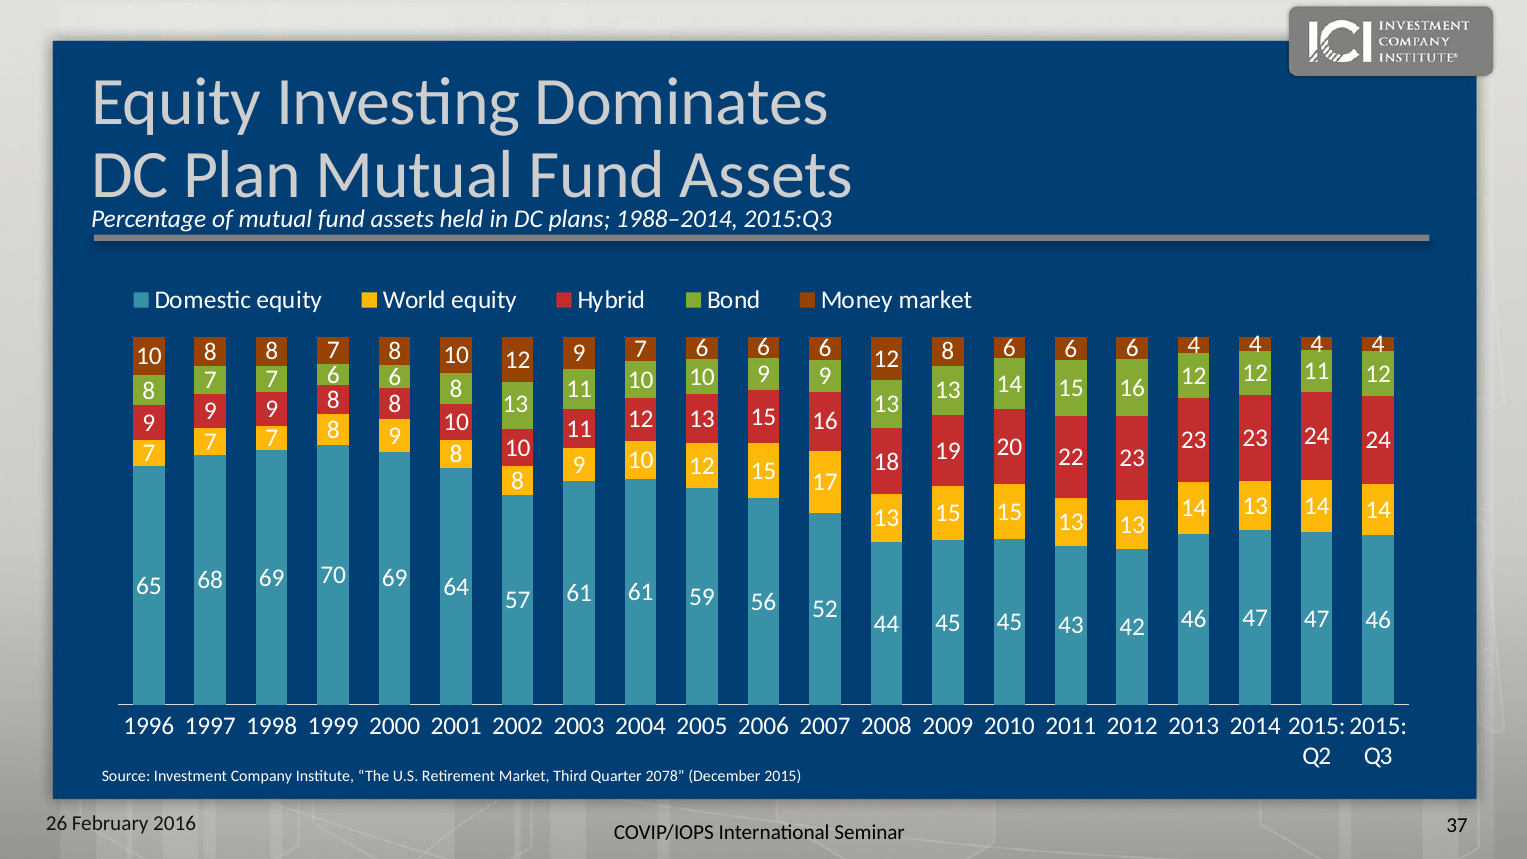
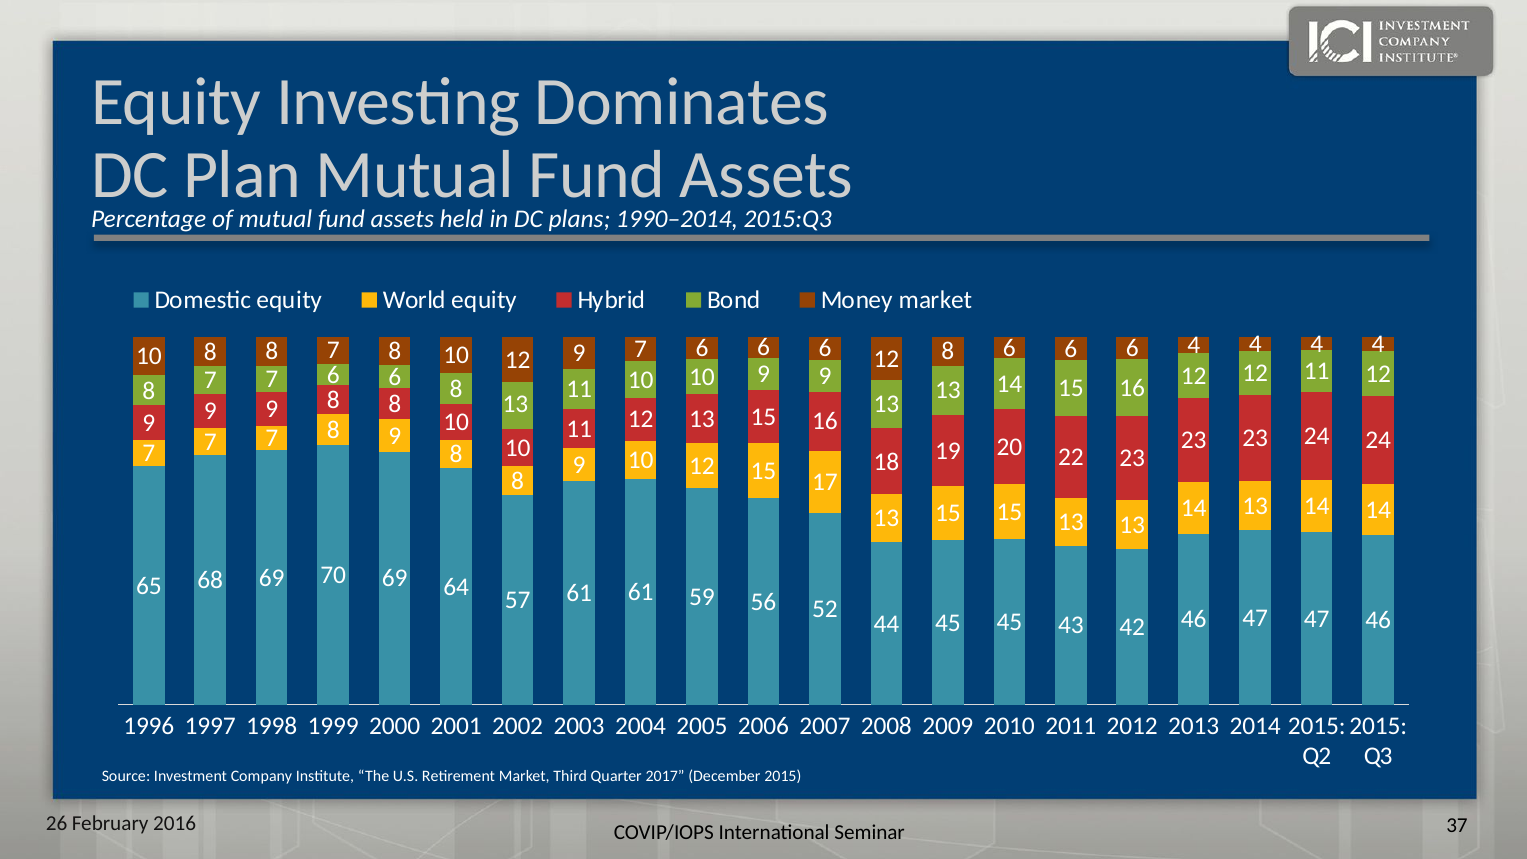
1988–2014: 1988–2014 -> 1990–2014 (677, 220)
2078: 2078 -> 2017 (665, 776)
